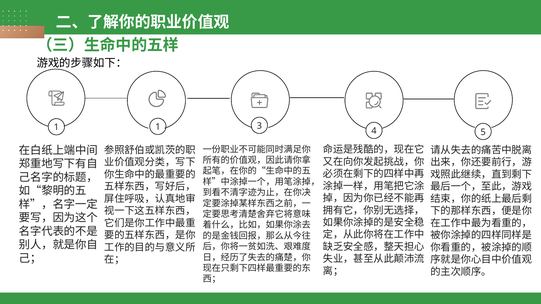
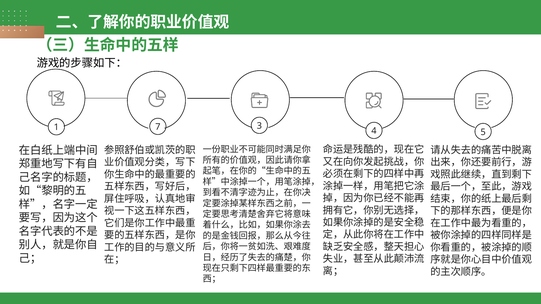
1 1: 1 -> 7 (158, 127)
